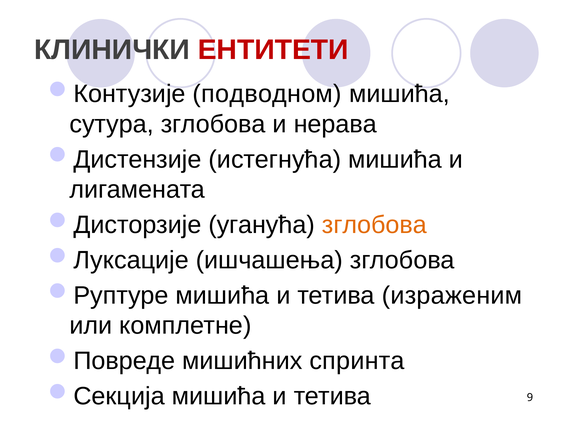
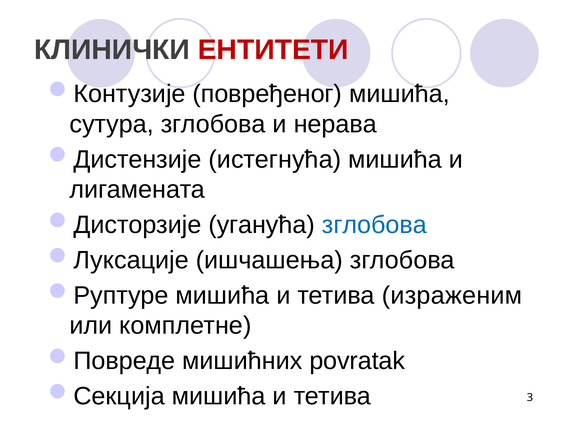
подводном: подводном -> повређеног (267, 94)
зглобова colour: orange -> blue (374, 225)
спринта: спринта -> povratak (357, 361)
9: 9 -> 3 (530, 398)
